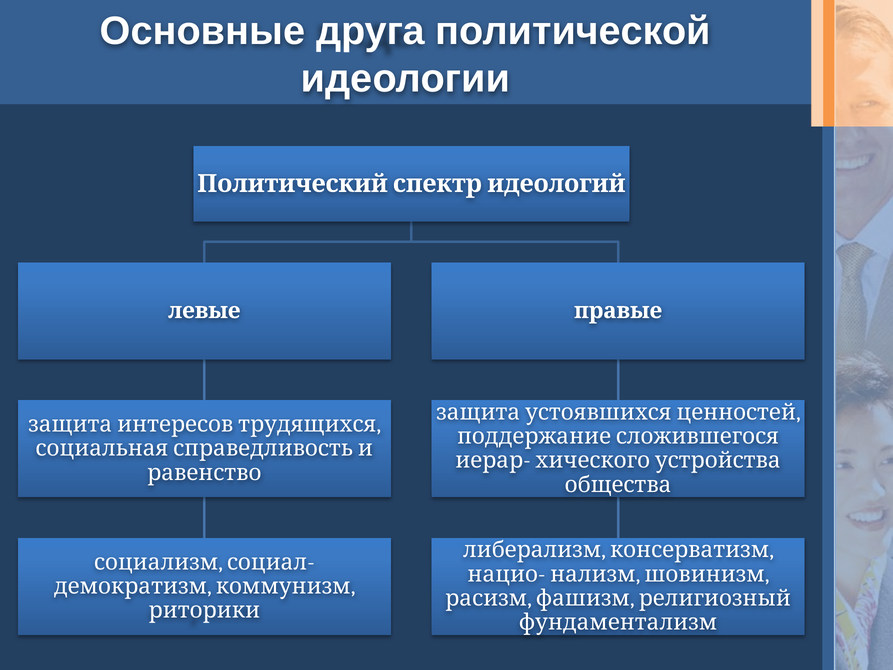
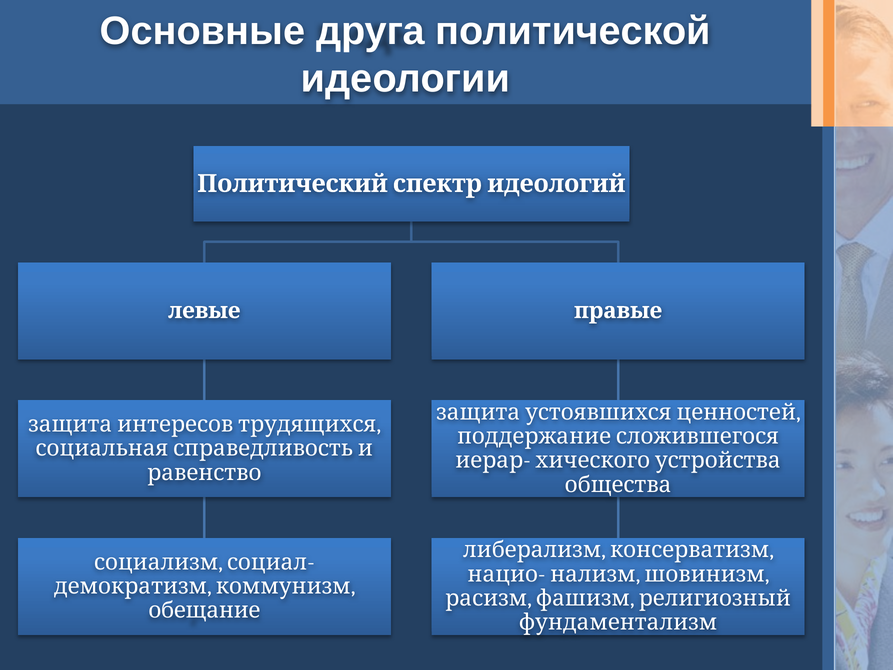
риторики: риторики -> обещание (204, 610)
